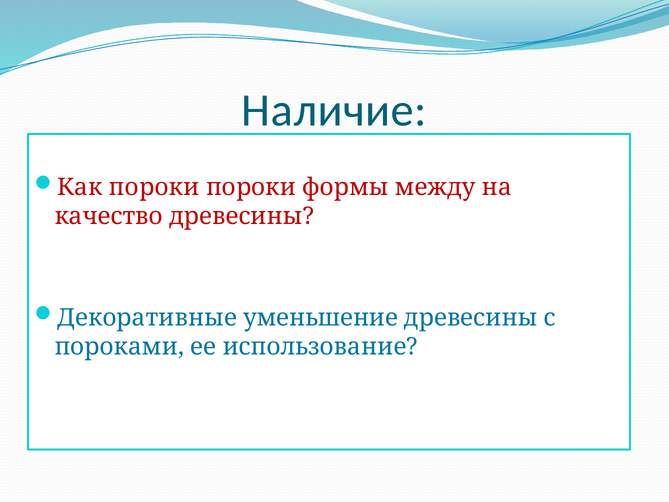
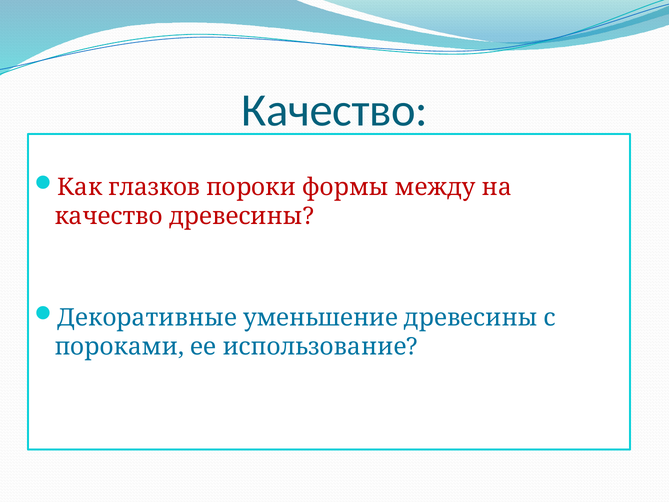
Наличие: Наличие -> Качество (335, 110)
Как пороки: пороки -> глазков (154, 187)
